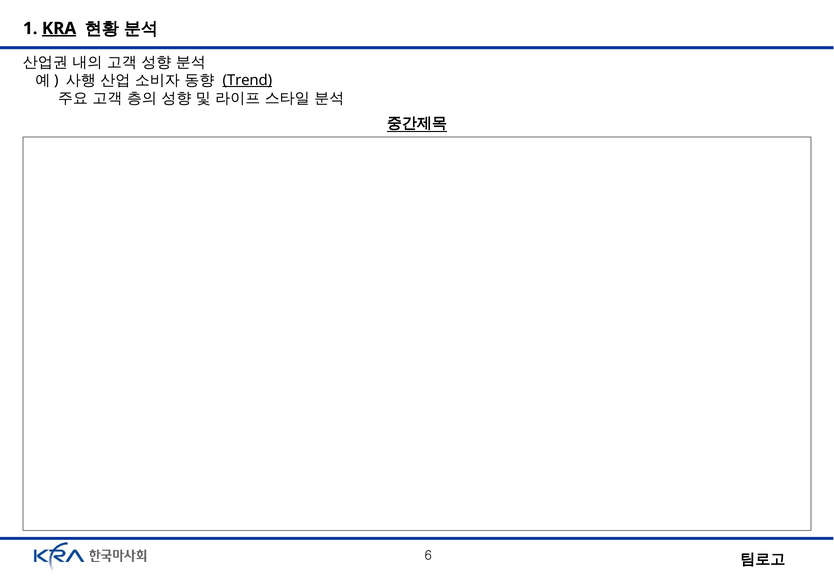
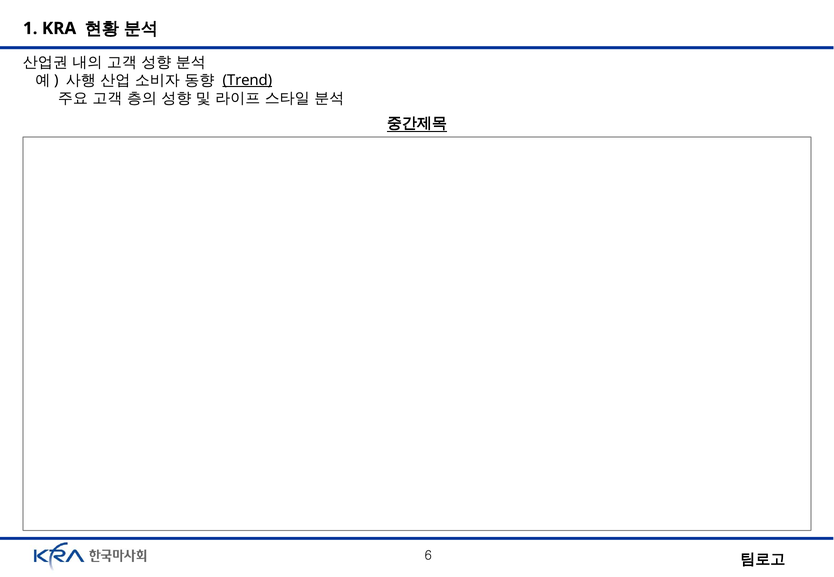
KRA underline: present -> none (59, 28)
